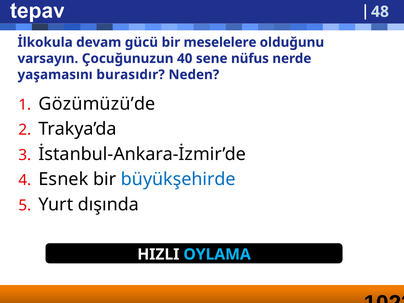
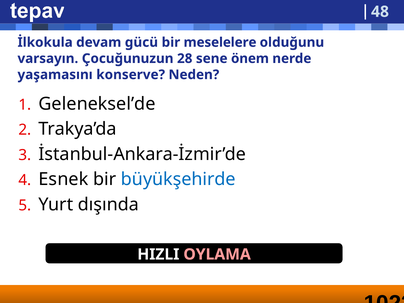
40: 40 -> 28 (185, 59)
nüfus: nüfus -> önem (250, 59)
burasıdır: burasıdır -> konserve (131, 75)
Gözümüzü’de: Gözümüzü’de -> Geleneksel’de (97, 104)
OYLAMA colour: light blue -> pink (217, 254)
